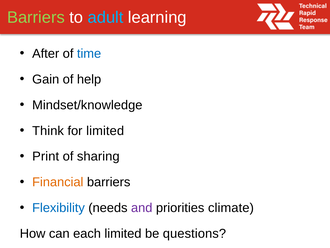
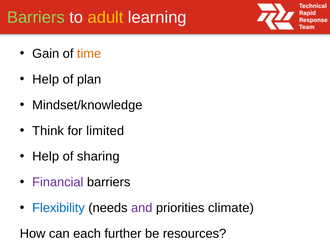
adult colour: light blue -> yellow (106, 17)
After: After -> Gain (46, 53)
time colour: blue -> orange (89, 53)
Gain: Gain -> Help (46, 79)
help: help -> plan (89, 79)
Print: Print -> Help (46, 156)
Financial colour: orange -> purple (58, 182)
each limited: limited -> further (123, 233)
questions: questions -> resources (195, 233)
